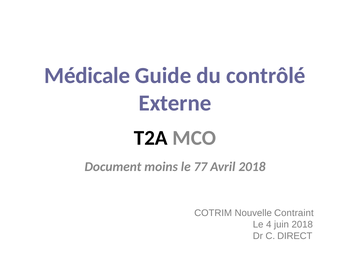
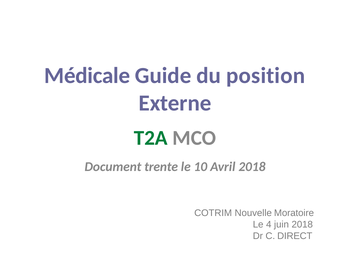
contrôlé: contrôlé -> position (266, 76)
T2A colour: black -> green (151, 138)
moins: moins -> trente (161, 167)
77: 77 -> 10 (200, 167)
Contraint: Contraint -> Moratoire (294, 213)
